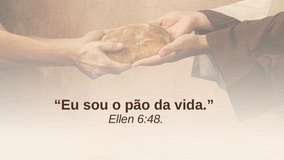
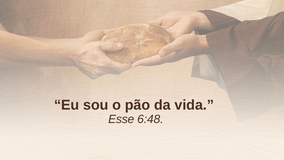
Ellen: Ellen -> Esse (121, 119)
